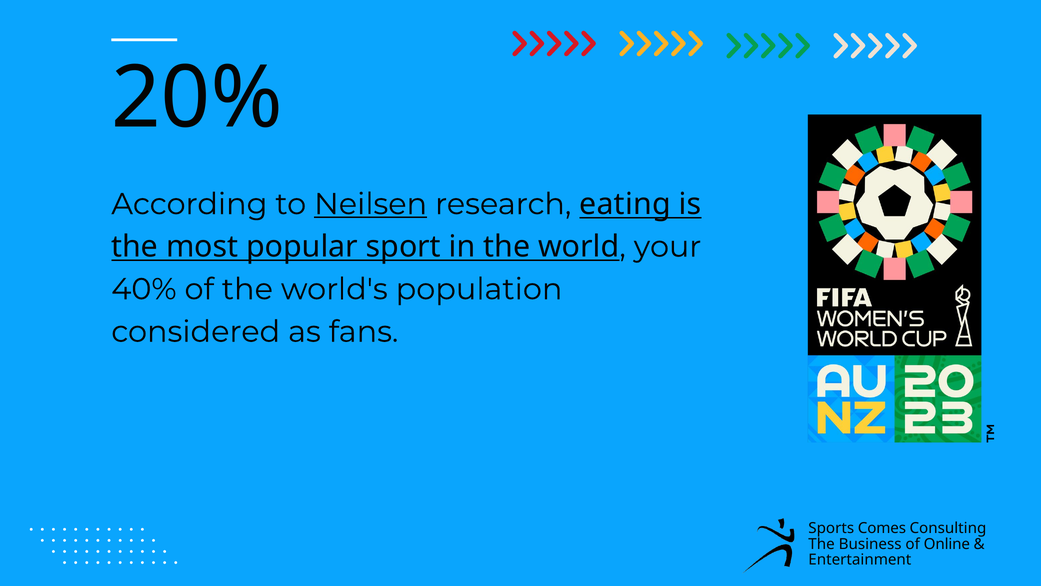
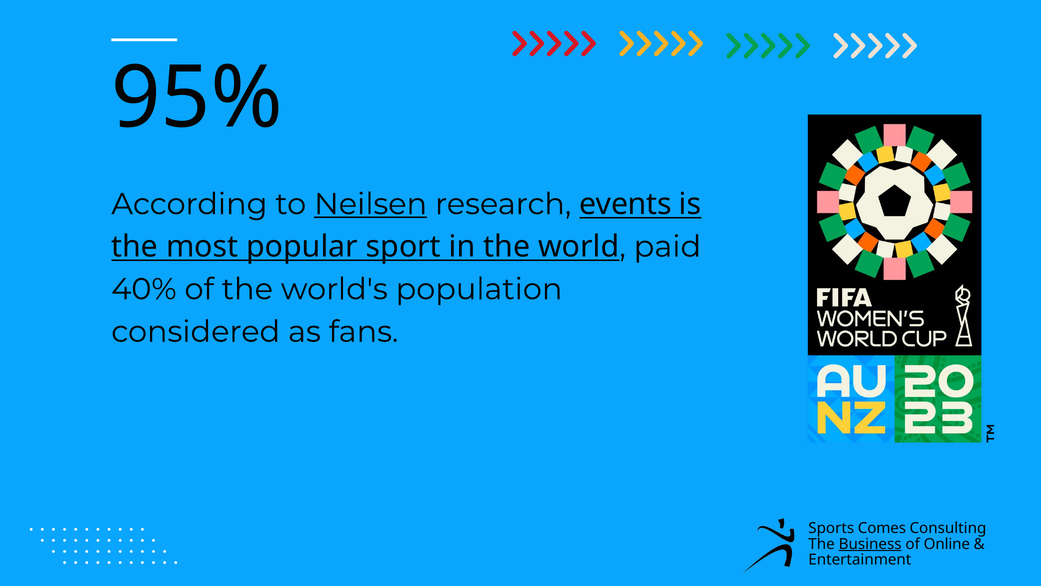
20%: 20% -> 95% (197, 98)
eating: eating -> events (625, 204)
your: your -> paid (667, 247)
Business underline: none -> present (870, 544)
